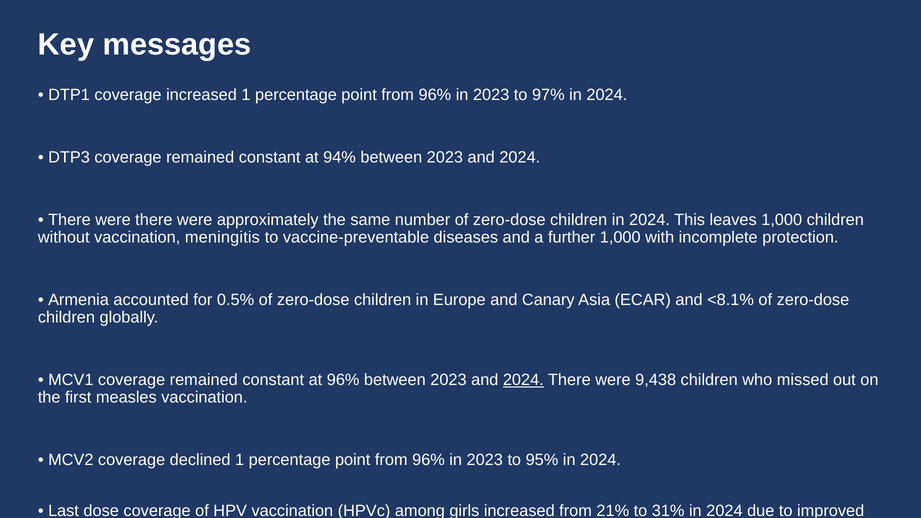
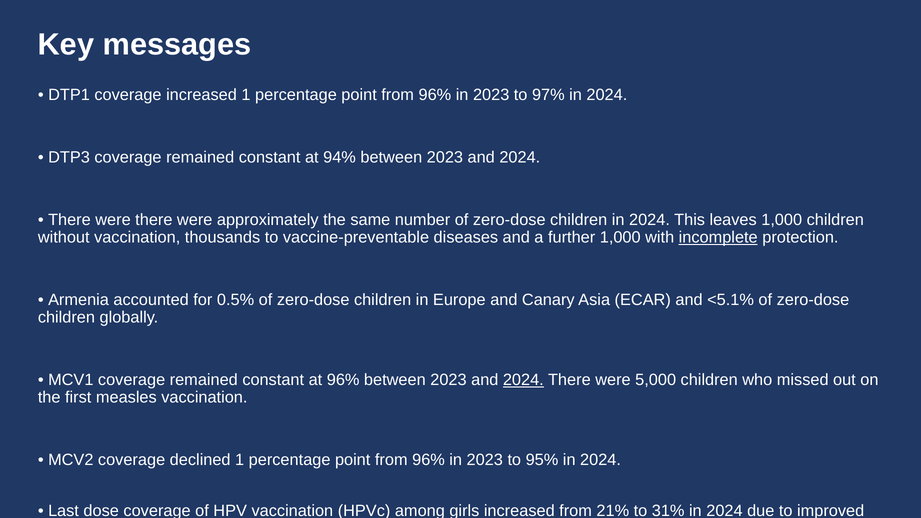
meningitis: meningitis -> thousands (223, 237)
incomplete underline: none -> present (718, 237)
<8.1%: <8.1% -> <5.1% (731, 300)
9,438: 9,438 -> 5,000 (656, 380)
